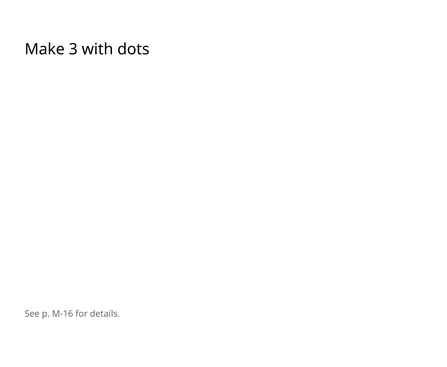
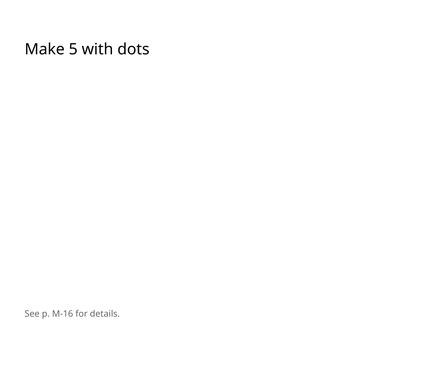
3: 3 -> 5 (73, 49)
